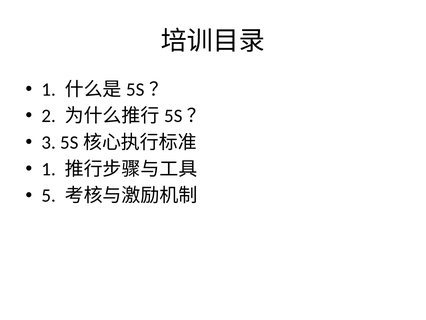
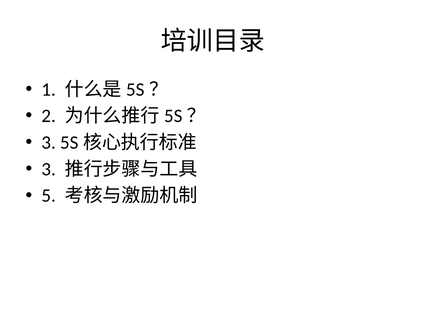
1: 1 -> 3 (49, 169)
